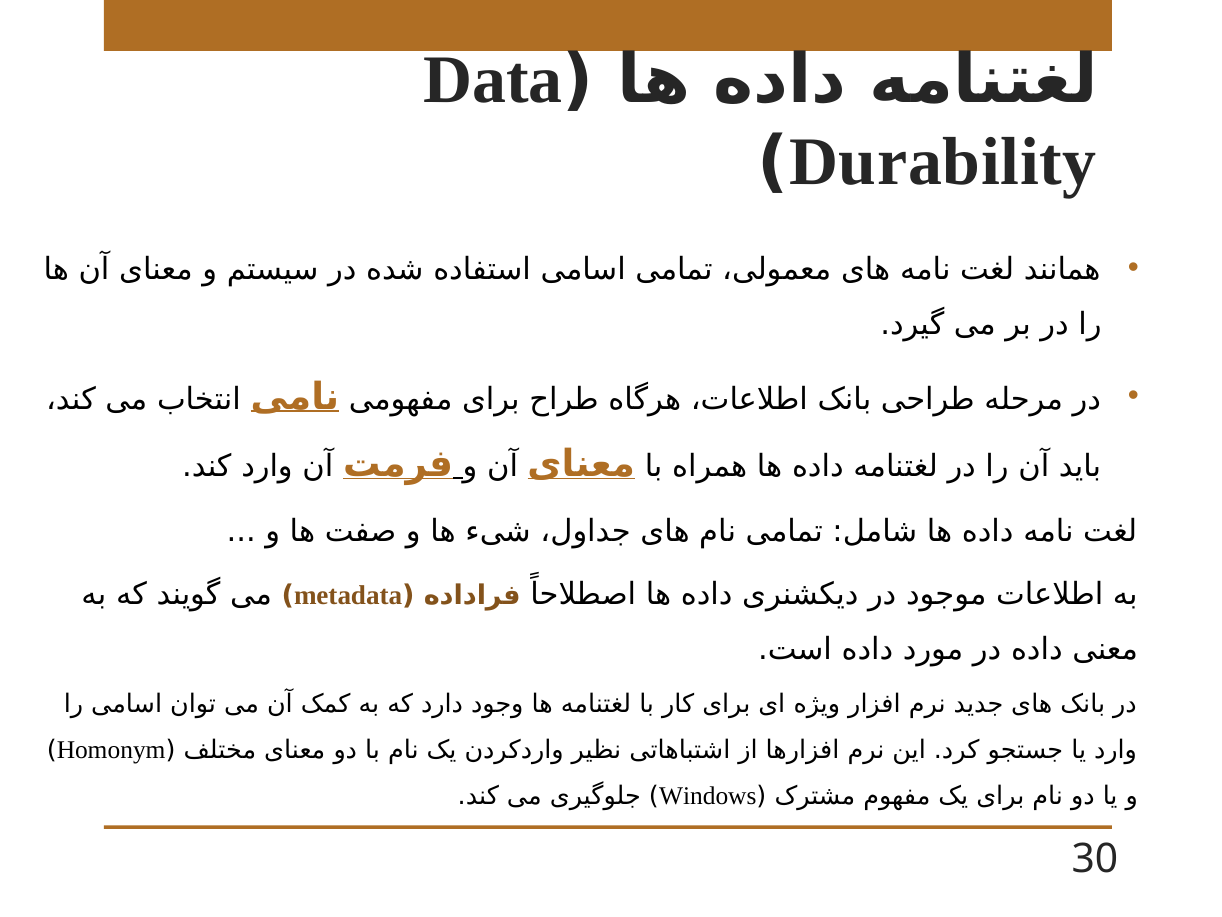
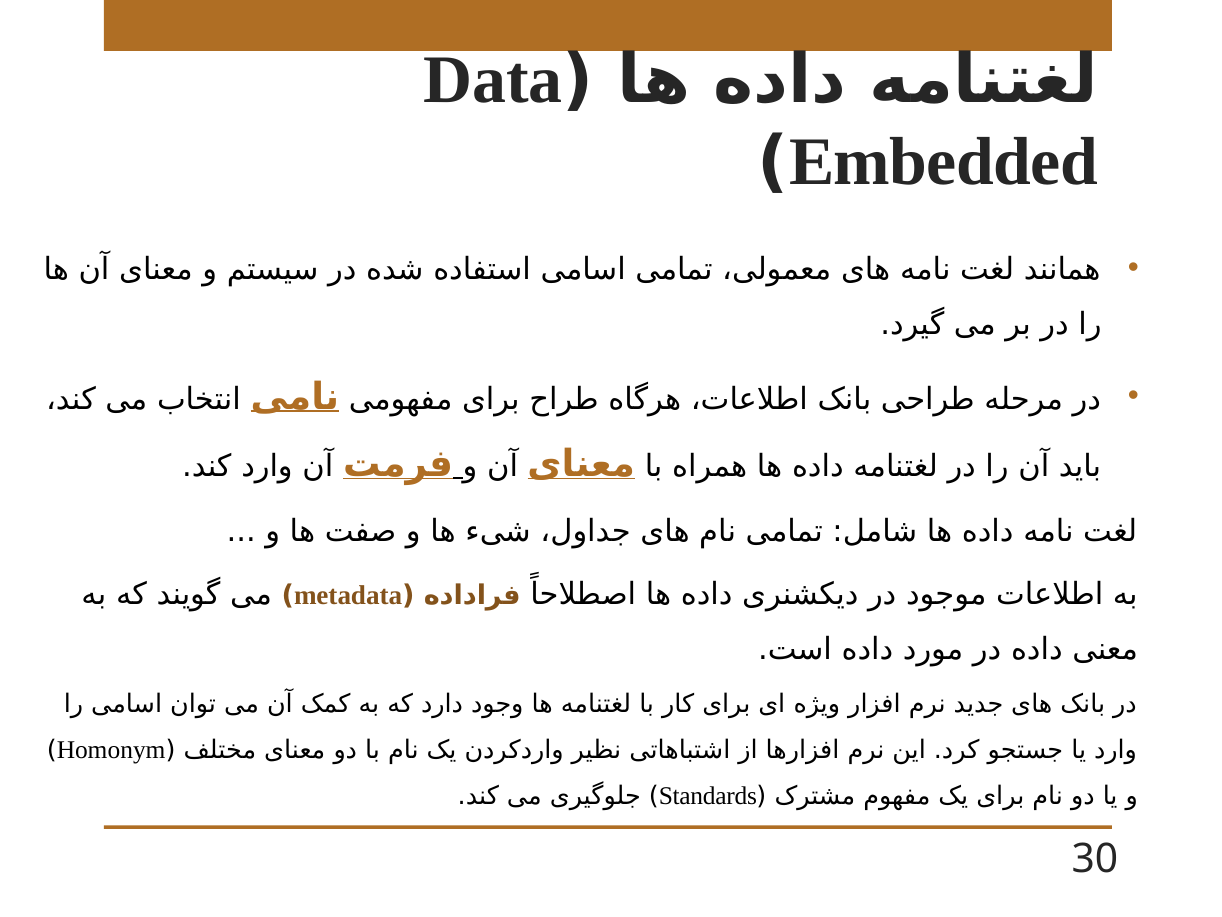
Durability: Durability -> Embedded (944, 162)
Windows: Windows -> Standards (708, 796)
